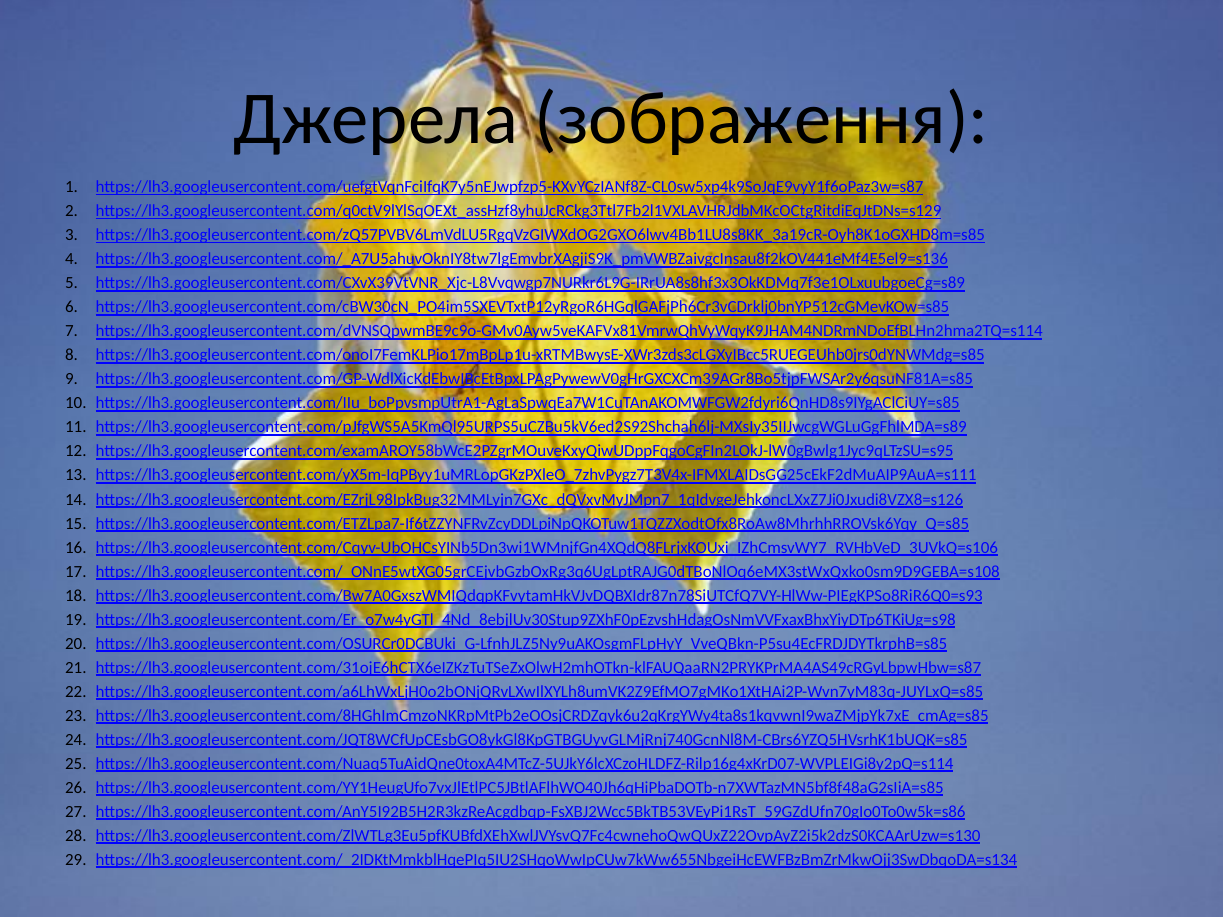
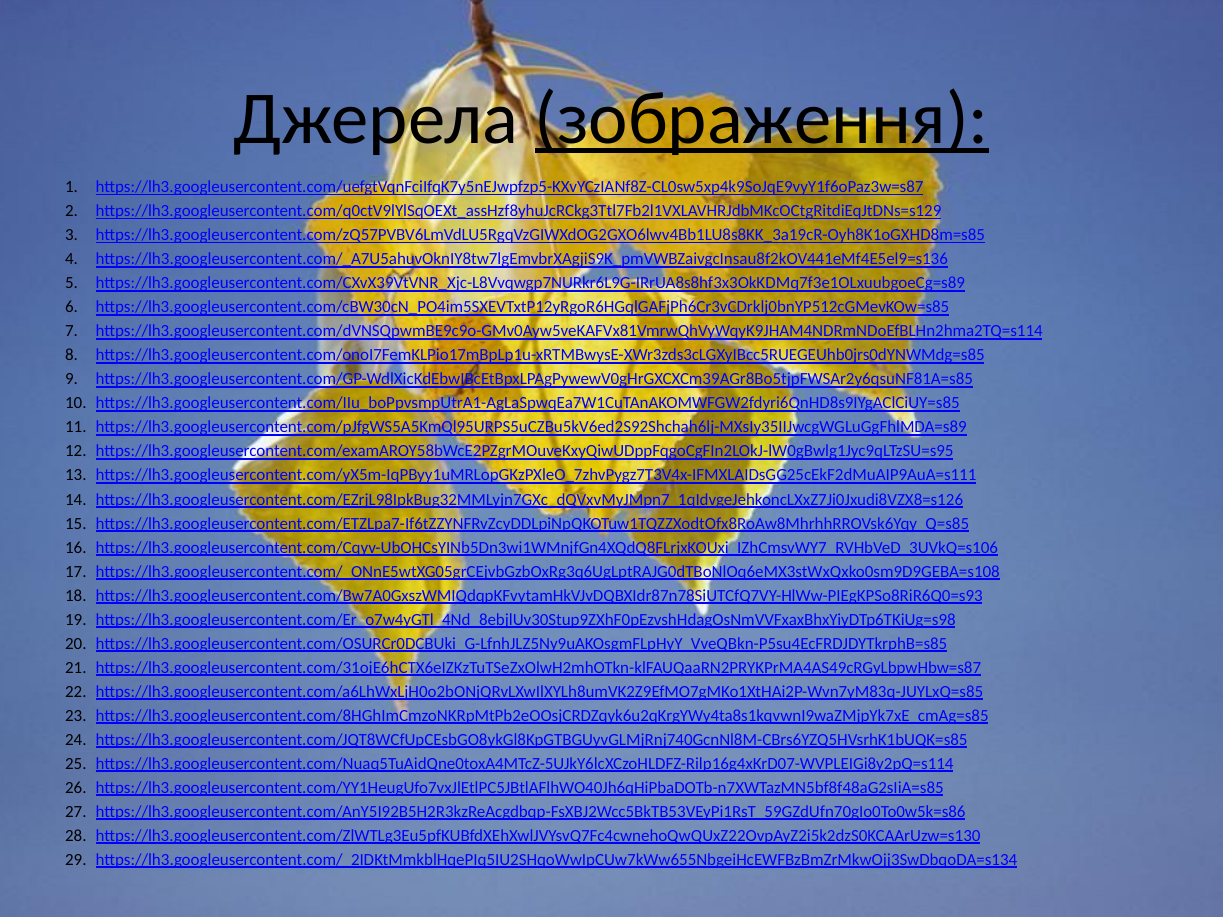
зображення underline: none -> present (762, 118)
